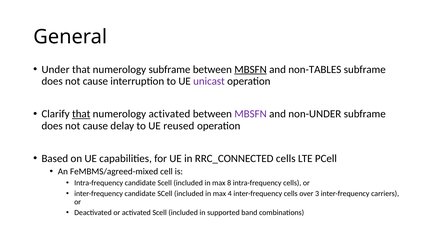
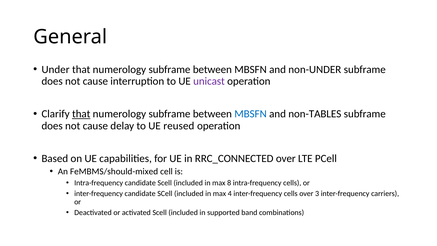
MBSFN underline: present -> none (251, 69)
non-TABLES: non-TABLES -> non-UNDER (315, 69)
activated: activated -> subframe (169, 114)
MBSFN colour: purple -> blue (251, 114)
non-UNDER: non-UNDER -> non-TABLES (315, 114)
RRC_CONNECTED cells: cells -> over (286, 158)
FeMBMS/agreed-mixed: FeMBMS/agreed-mixed -> FeMBMS/should-mixed (114, 171)
